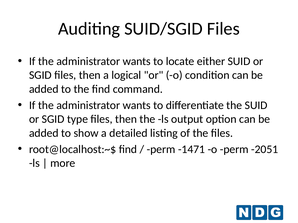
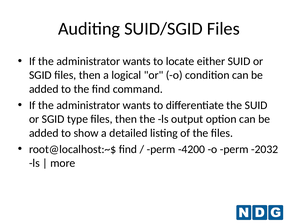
-1471: -1471 -> -4200 (192, 150)
-2051: -2051 -> -2032 (265, 150)
